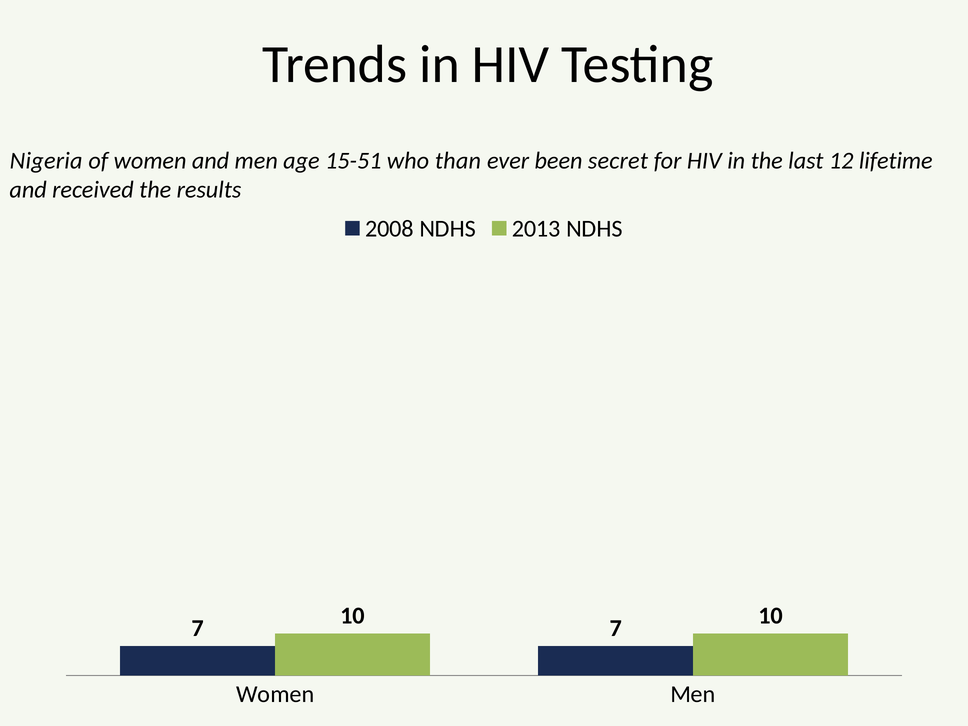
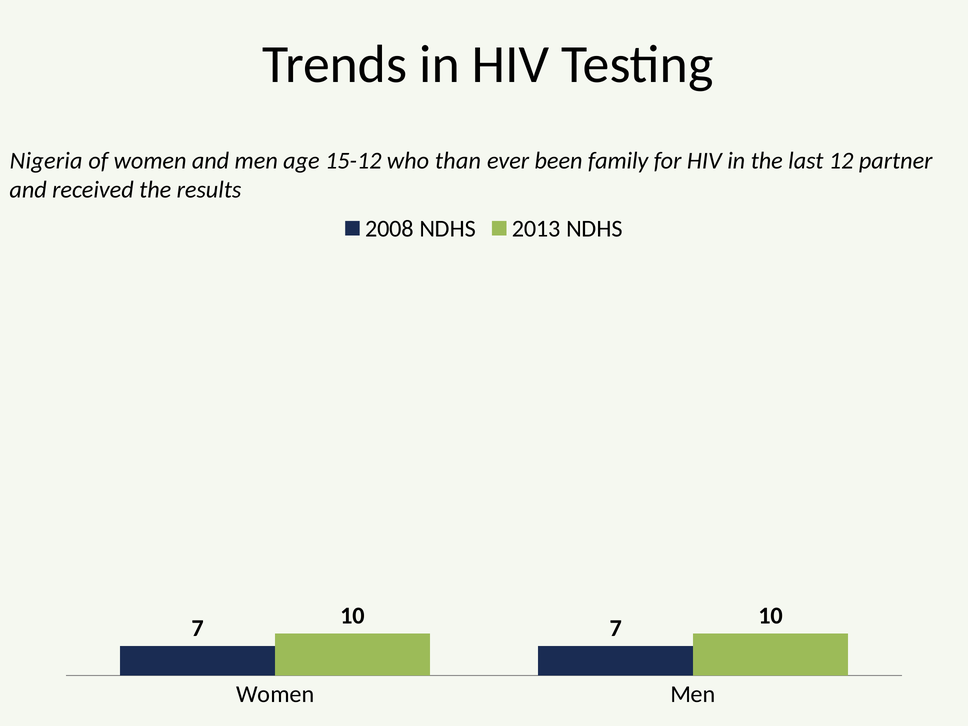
15-51: 15-51 -> 15-12 (353, 161)
secret: secret -> family (618, 161)
lifetime: lifetime -> partner (896, 161)
